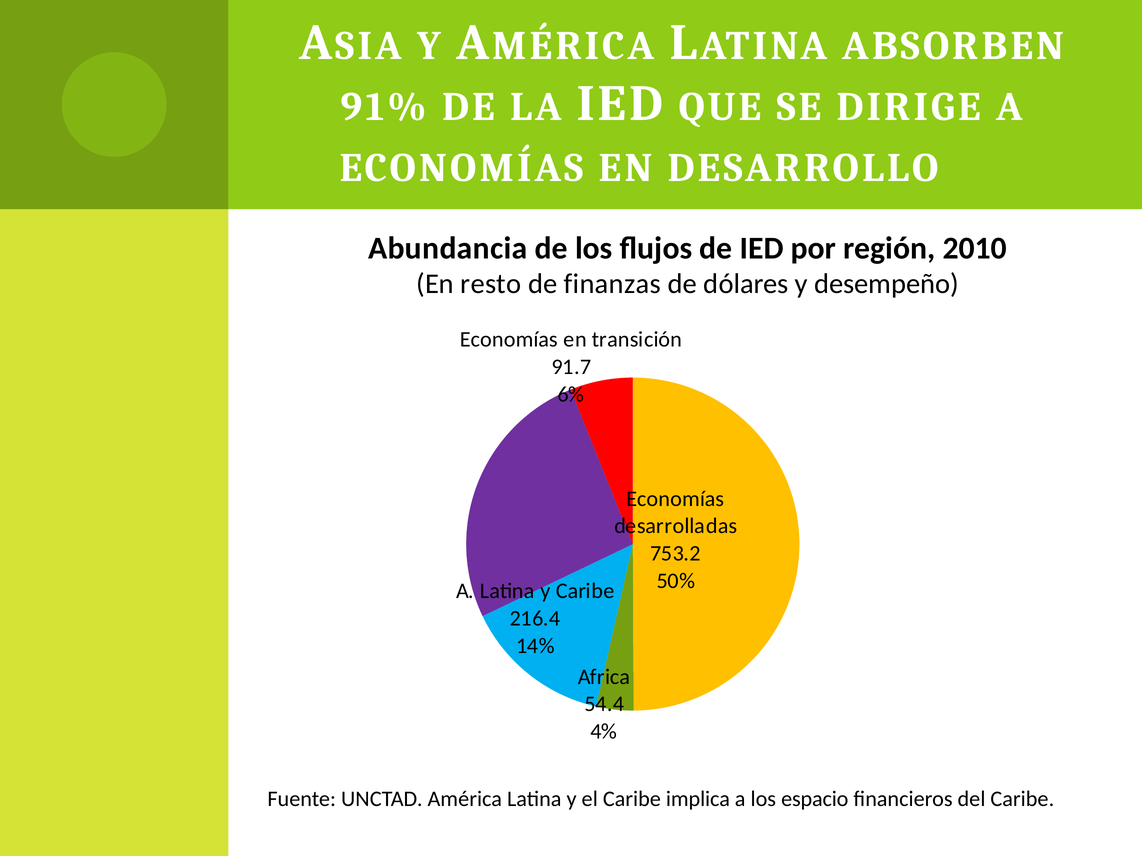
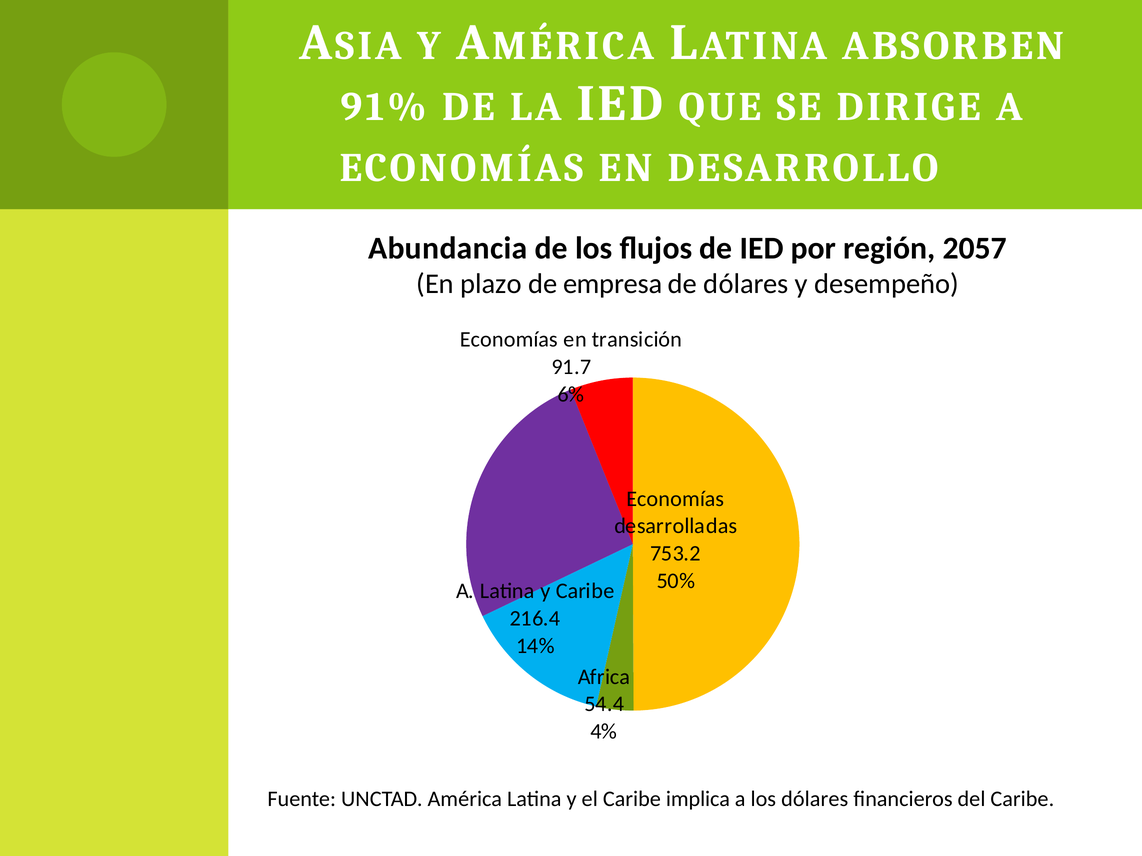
2010: 2010 -> 2057 (975, 248)
resto: resto -> plazo (491, 284)
finanzas: finanzas -> empresa (613, 284)
los espacio: espacio -> dólares (815, 799)
